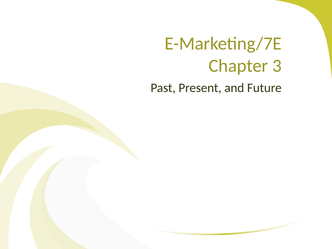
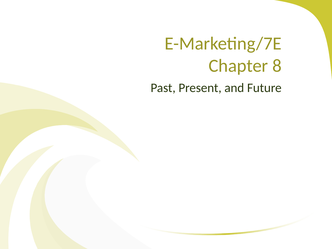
3: 3 -> 8 (277, 66)
